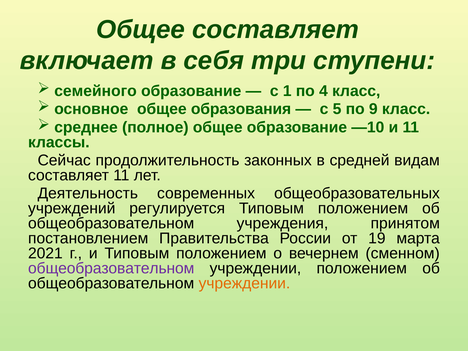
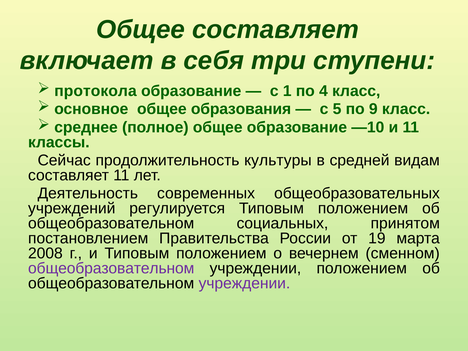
семейного: семейного -> протокола (95, 91)
законных: законных -> культуры (278, 160)
учреждения: учреждения -> социальных (282, 223)
2021: 2021 -> 2008 (45, 253)
учреждении colour: orange -> purple (244, 283)
